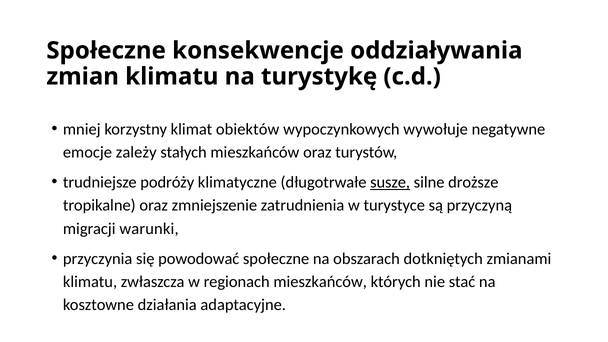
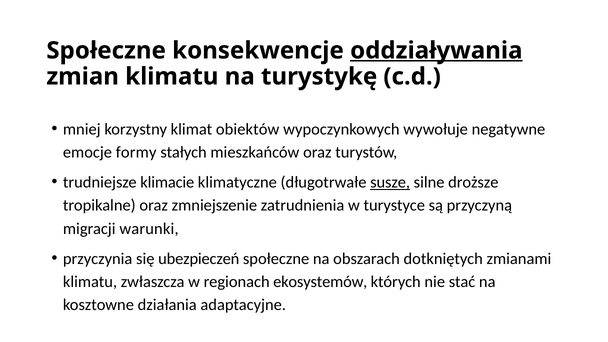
oddziaływania underline: none -> present (436, 51)
zależy: zależy -> formy (136, 153)
podróży: podróży -> klimacie (167, 182)
powodować: powodować -> ubezpieczeń (199, 259)
regionach mieszkańców: mieszkańców -> ekosystemów (320, 282)
